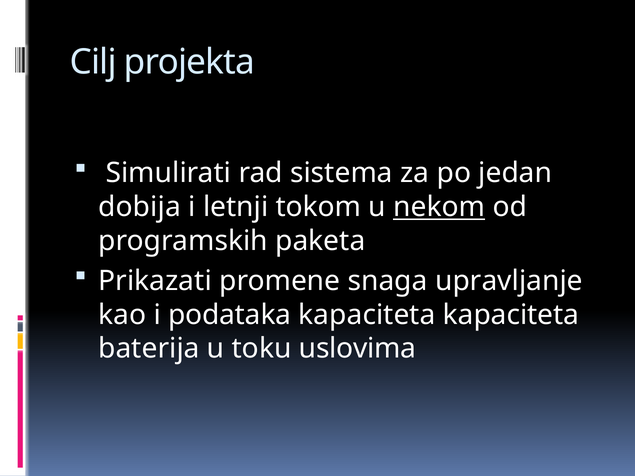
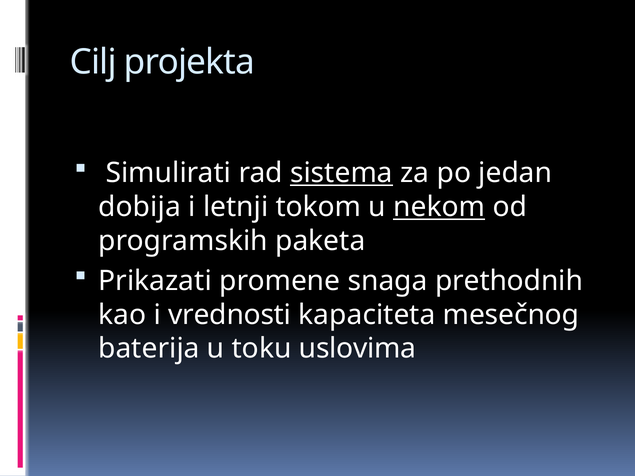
sistema underline: none -> present (341, 173)
upravljanje: upravljanje -> prethodnih (509, 281)
podataka: podataka -> vrednosti (230, 315)
kapaciteta kapaciteta: kapaciteta -> mesečnog (511, 315)
